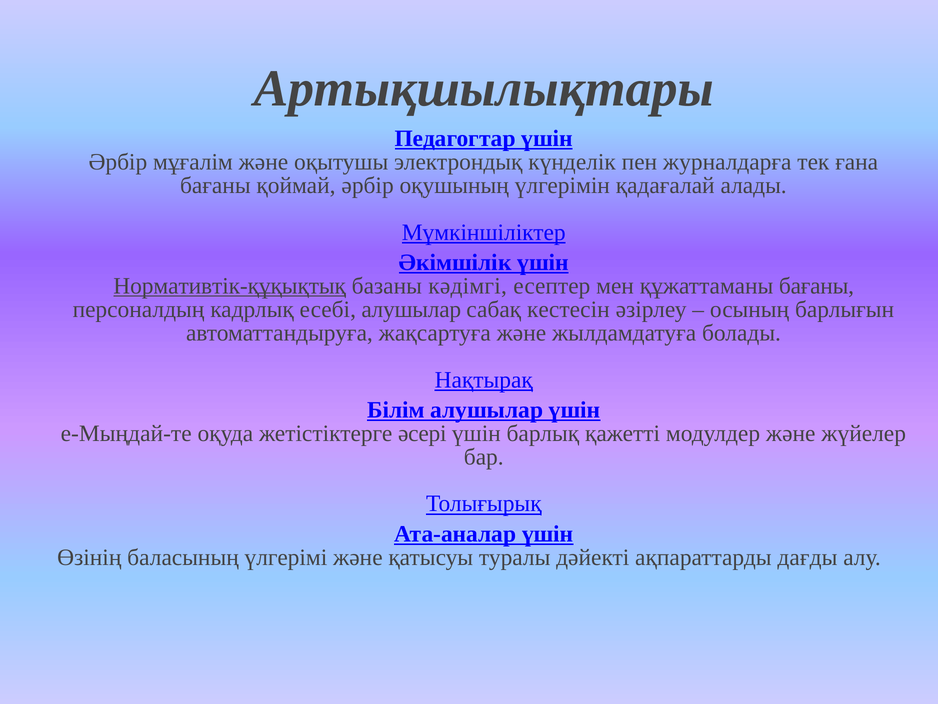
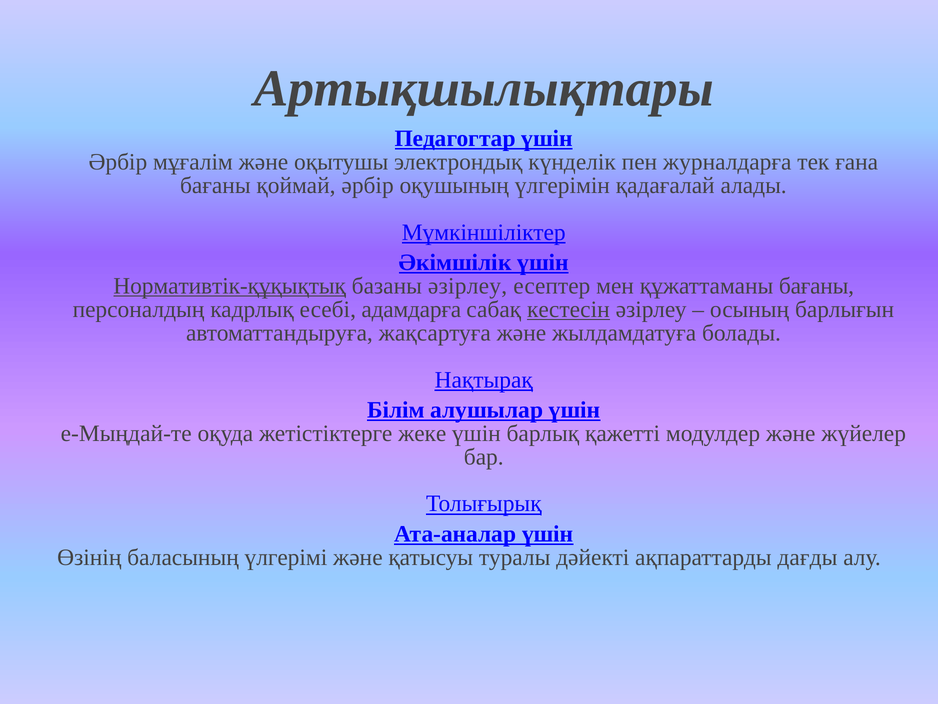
базаны кәдімгі: кәдімгі -> әзірлеу (468, 286)
есебі алушылар: алушылар -> адамдарға (411, 309)
кестесін underline: none -> present (568, 309)
әсері: әсері -> жеке (422, 433)
